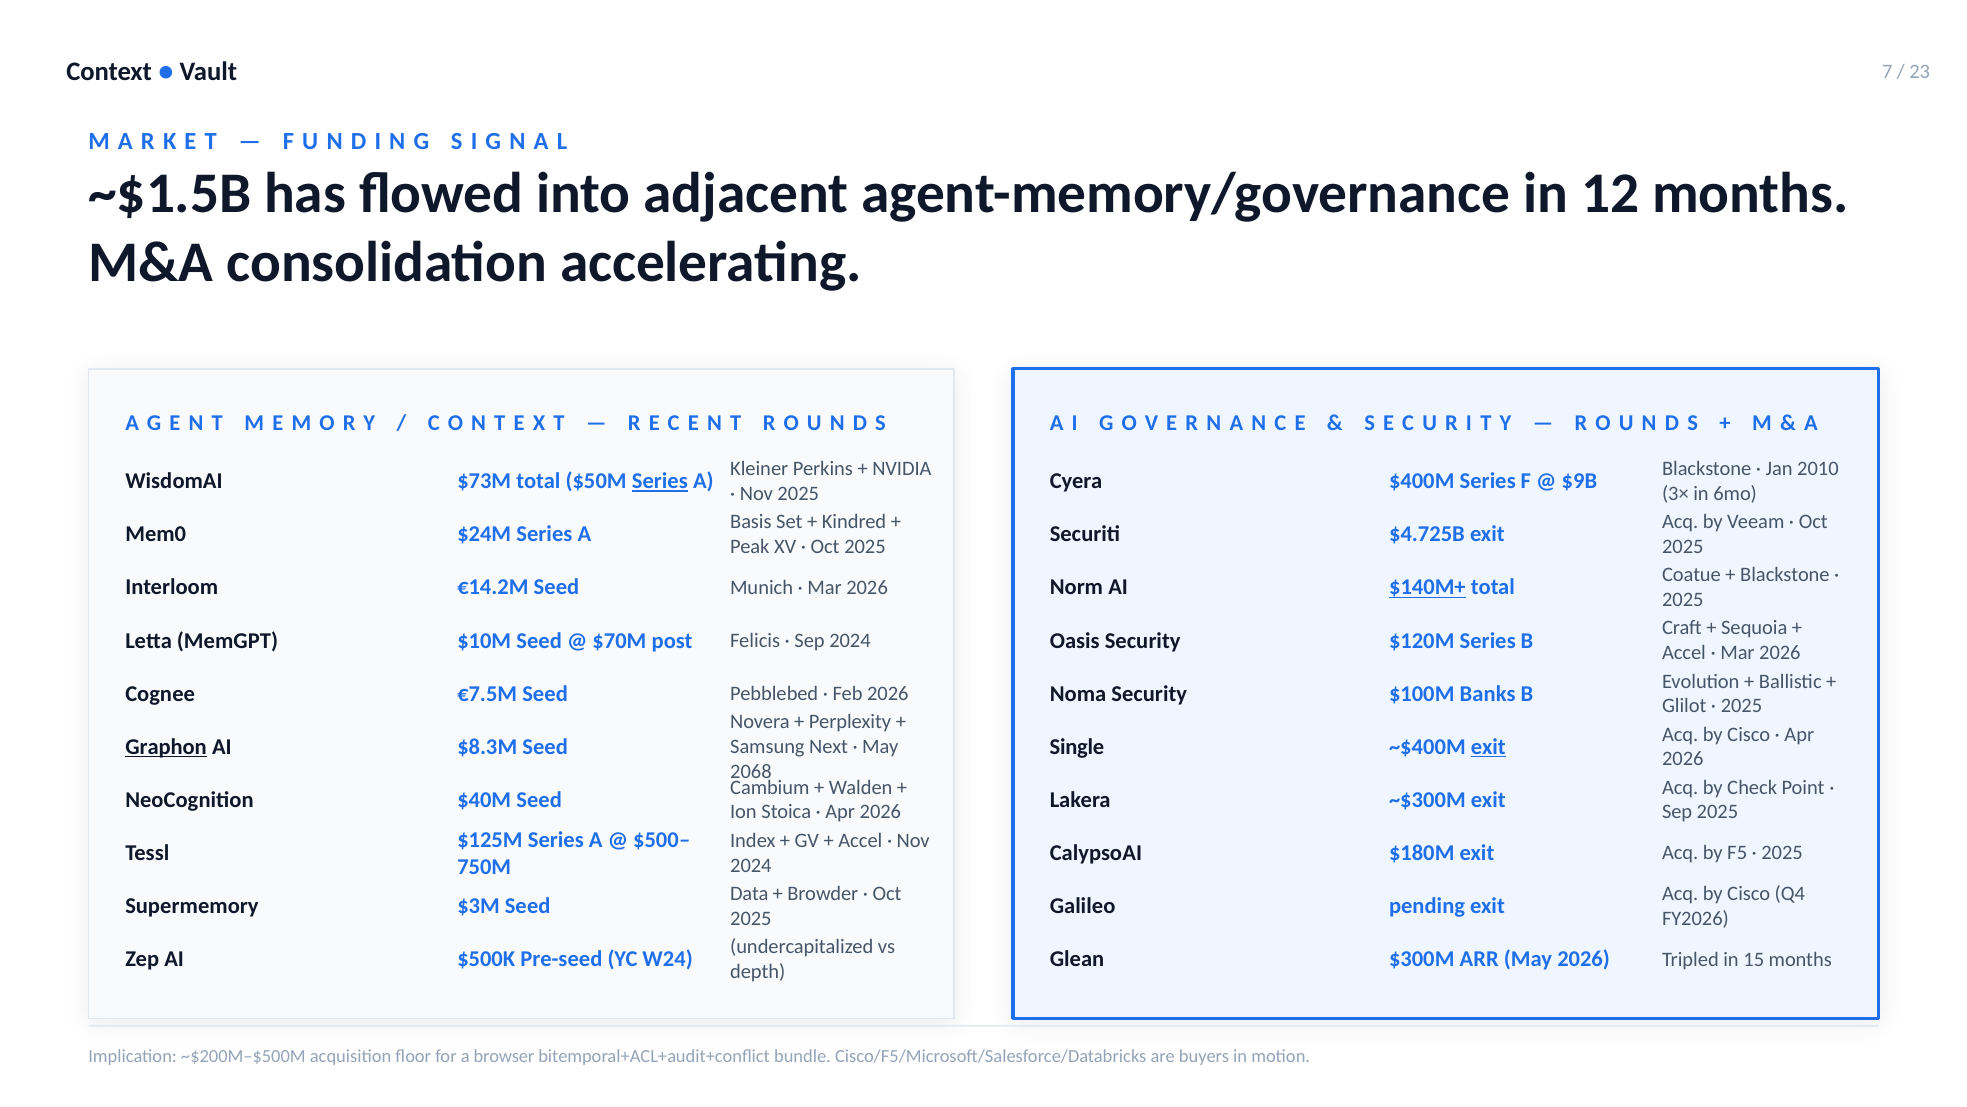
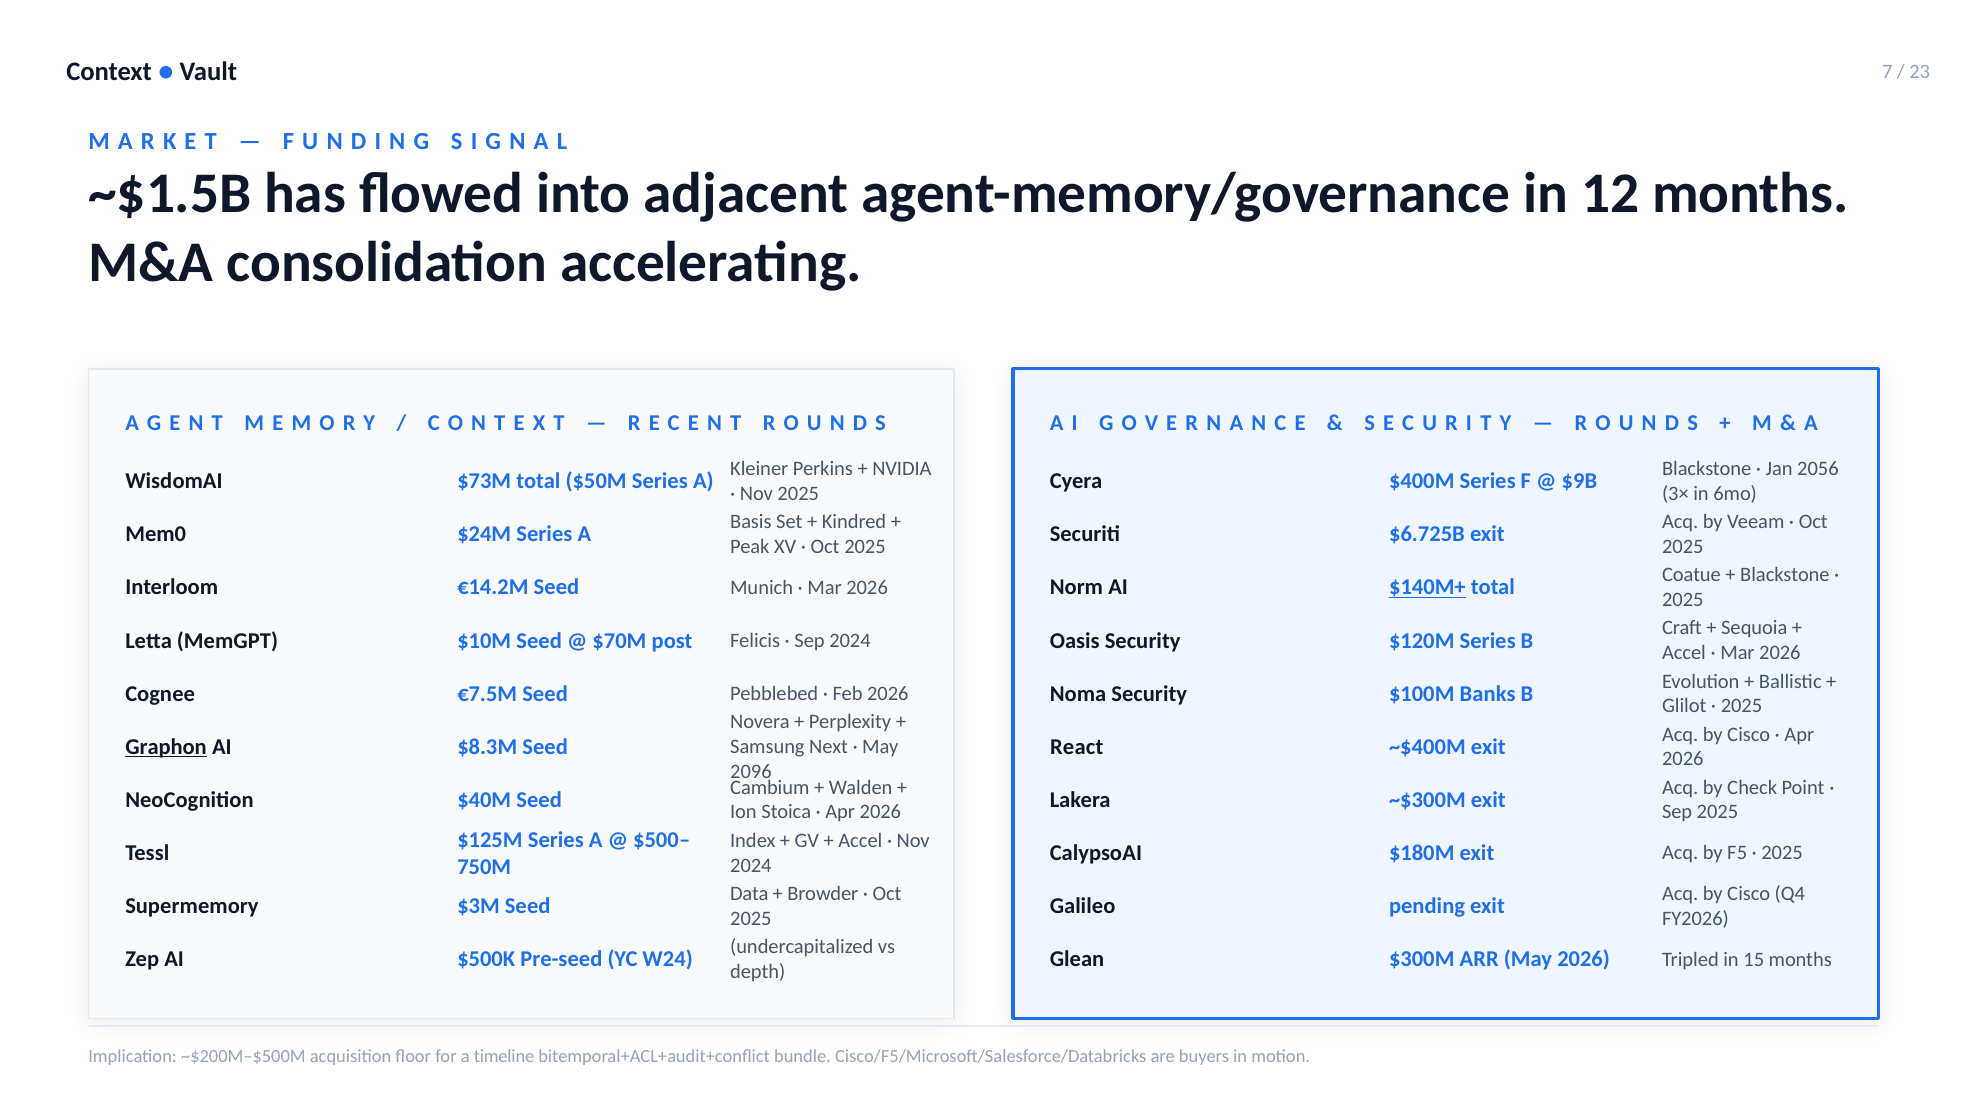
2010: 2010 -> 2056 (1818, 469)
Series underline: present -> none (660, 481)
$4.725B: $4.725B -> $6.725B (1427, 534)
Single: Single -> React (1077, 747)
exit underline: present -> none (1488, 747)
2068: 2068 -> 2096 (751, 771)
browser: browser -> timeline (504, 1056)
